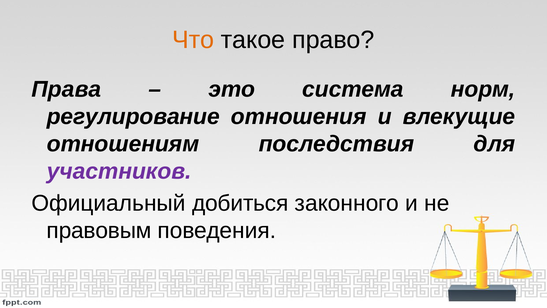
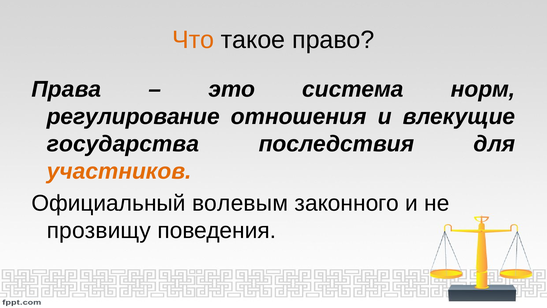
отношениям: отношениям -> государства (123, 144)
участников colour: purple -> orange (119, 171)
добиться: добиться -> волевым (240, 203)
правовым: правовым -> прозвищу (99, 230)
